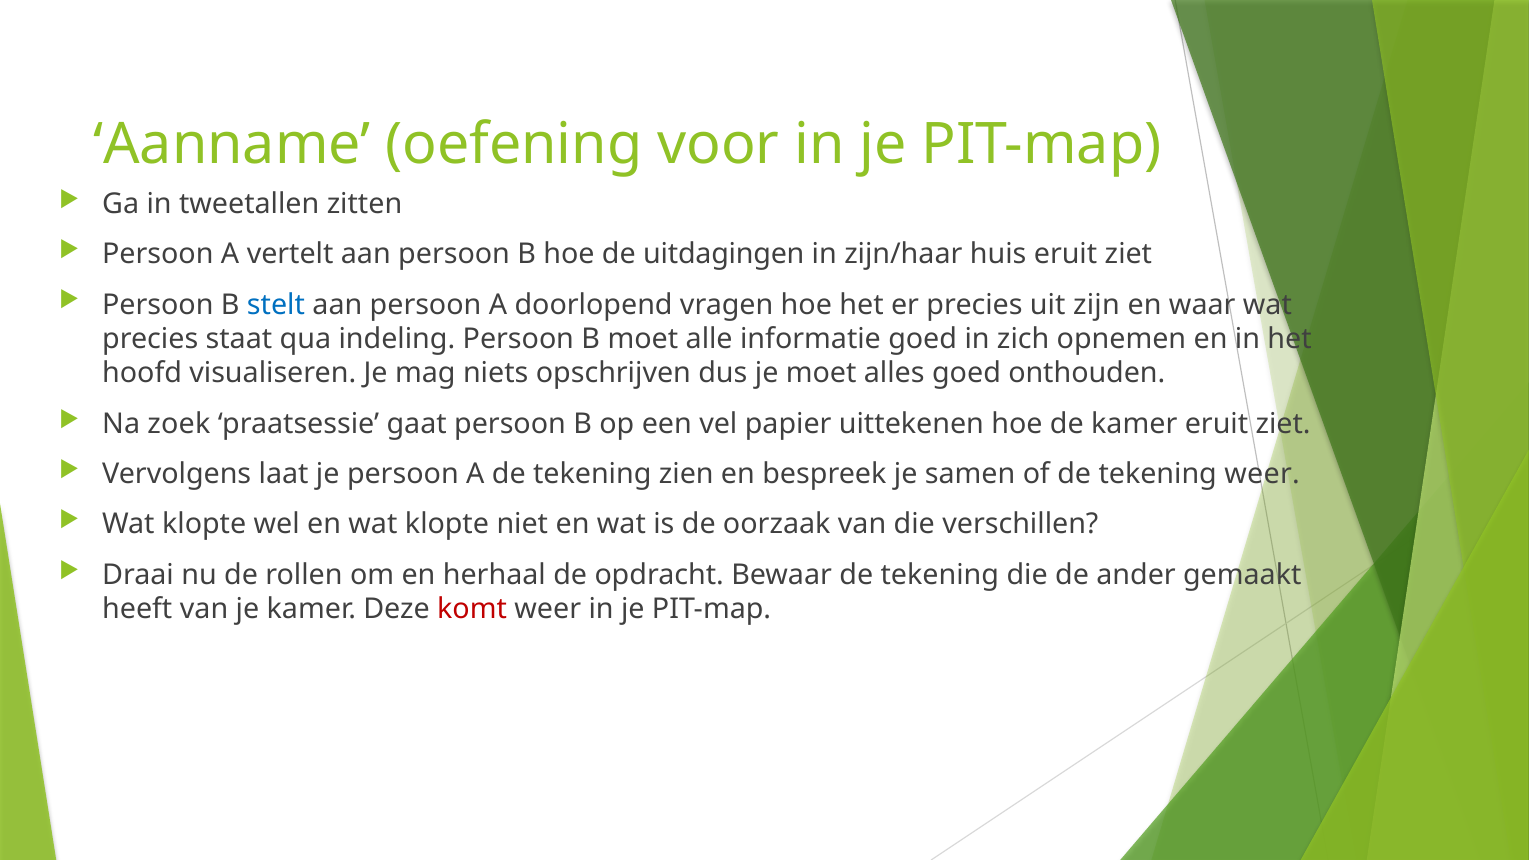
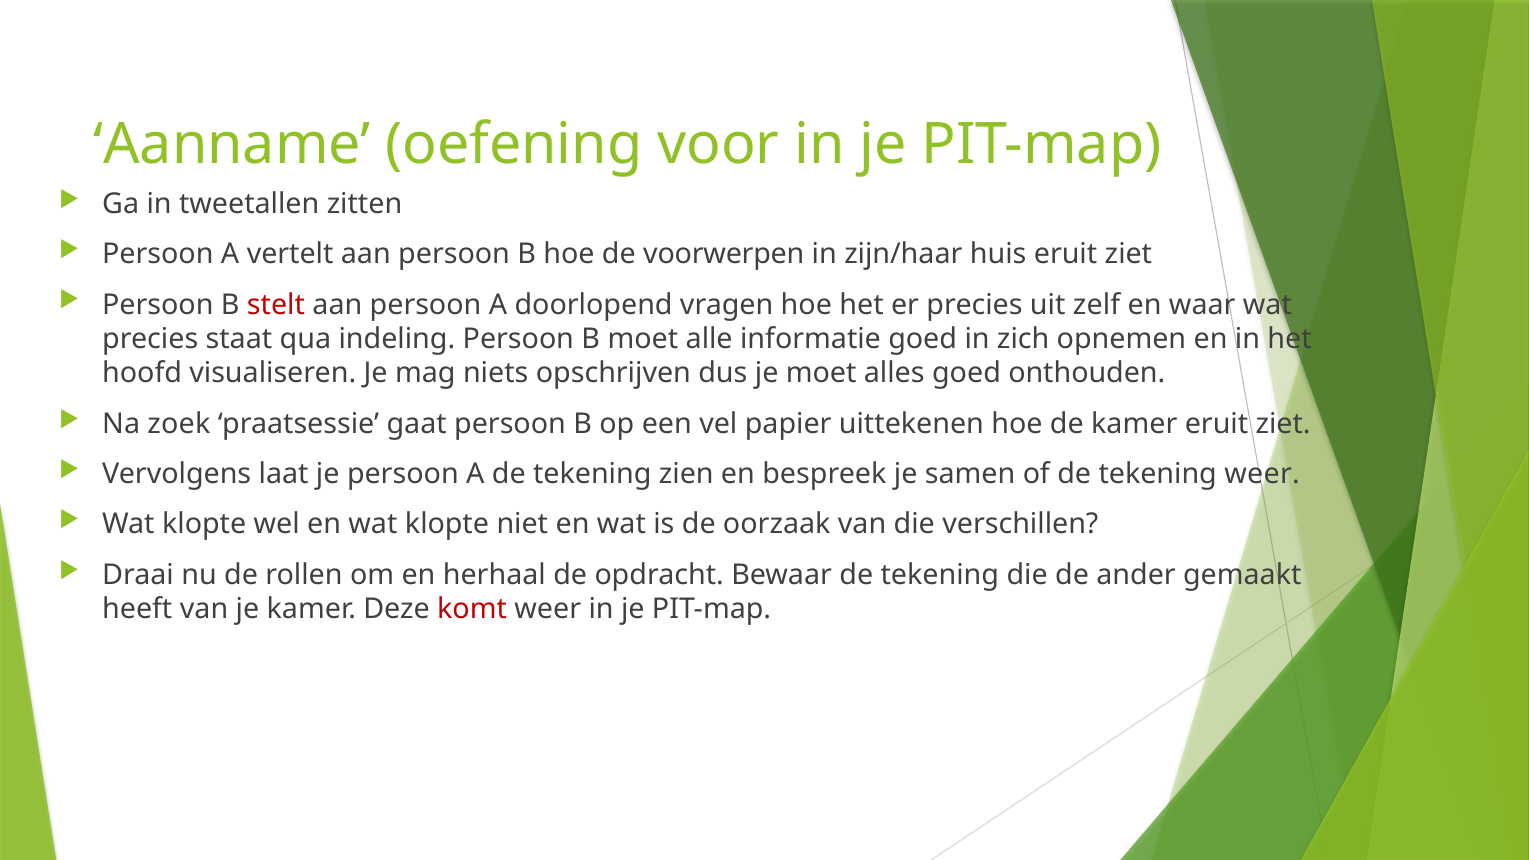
uitdagingen: uitdagingen -> voorwerpen (724, 254)
stelt colour: blue -> red (276, 305)
zijn: zijn -> zelf (1097, 305)
